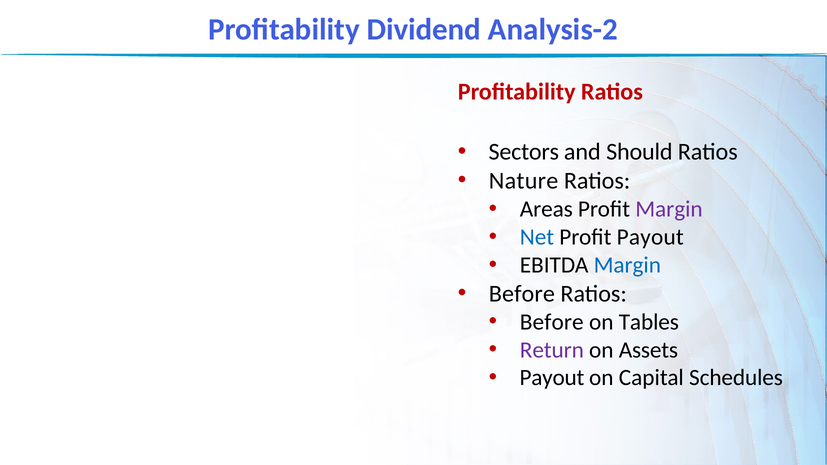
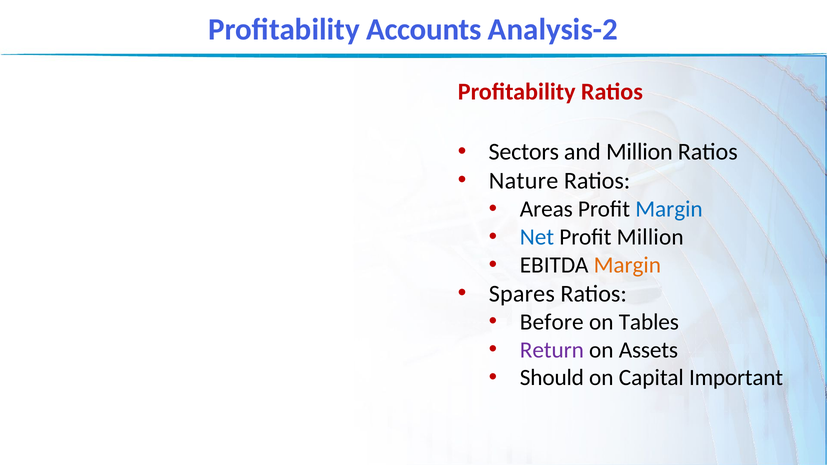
Dividend: Dividend -> Accounts (424, 30)
and Should: Should -> Million (639, 152)
Margin colour: purple -> blue (669, 209)
Profit Payout: Payout -> Million (650, 237)
Margin colour: blue -> orange (627, 265)
Before: Before -> Spares (522, 294)
Payout: Payout -> Should (552, 378)
Schedules: Schedules -> Important (736, 378)
